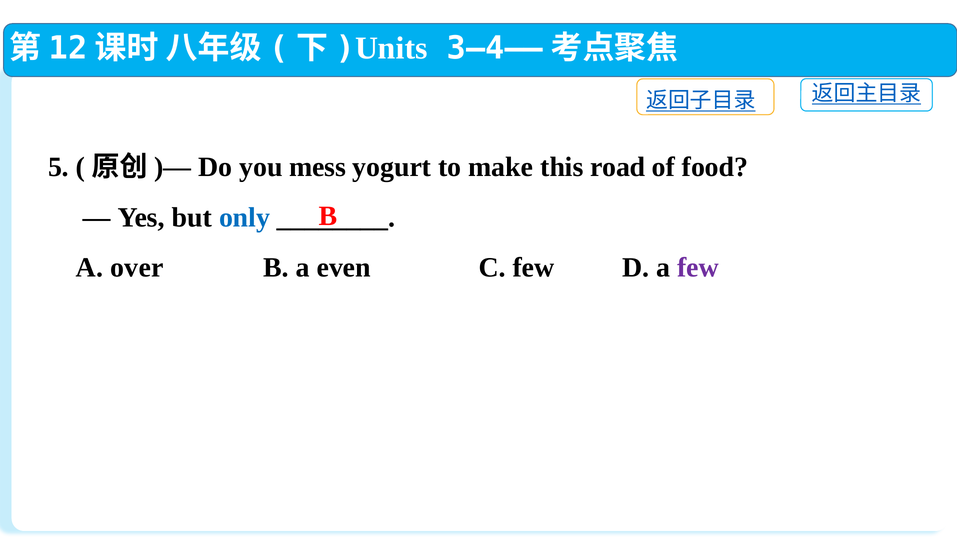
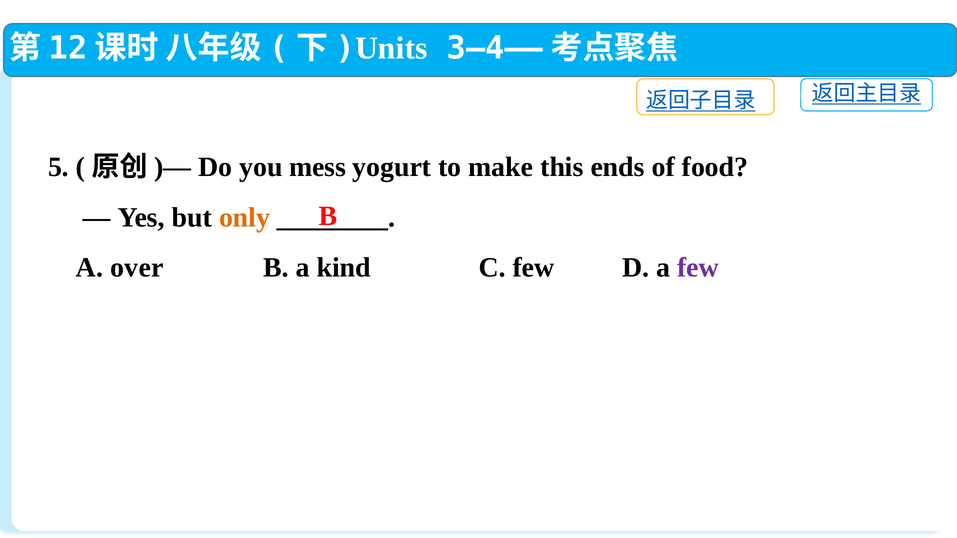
road: road -> ends (618, 167)
only colour: blue -> orange (245, 217)
even: even -> kind (344, 268)
